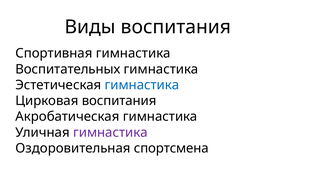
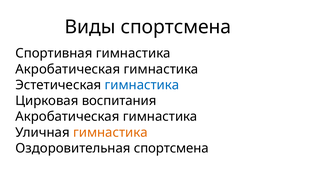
Виды воспитания: воспитания -> спортсмена (176, 27)
Воспитательных: Воспитательных -> Акробатическая (68, 69)
гимнастика colour: purple -> orange (110, 133)
